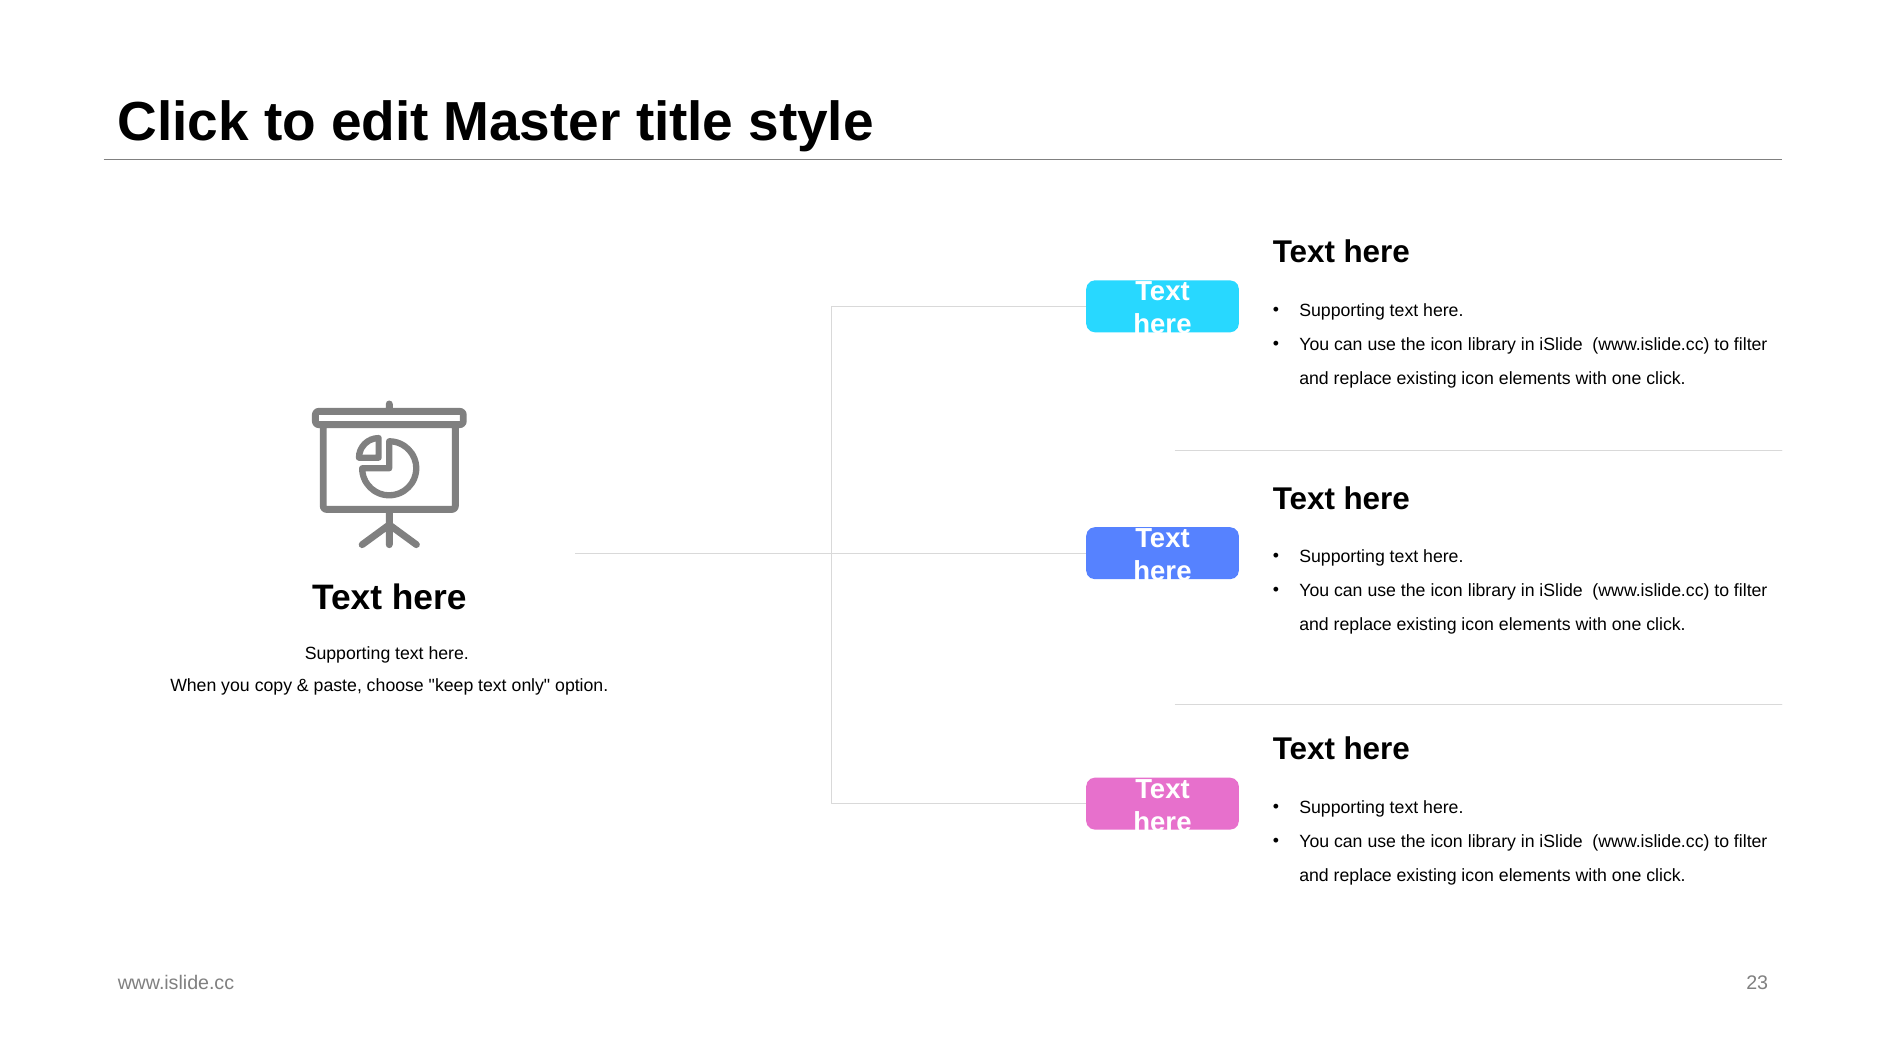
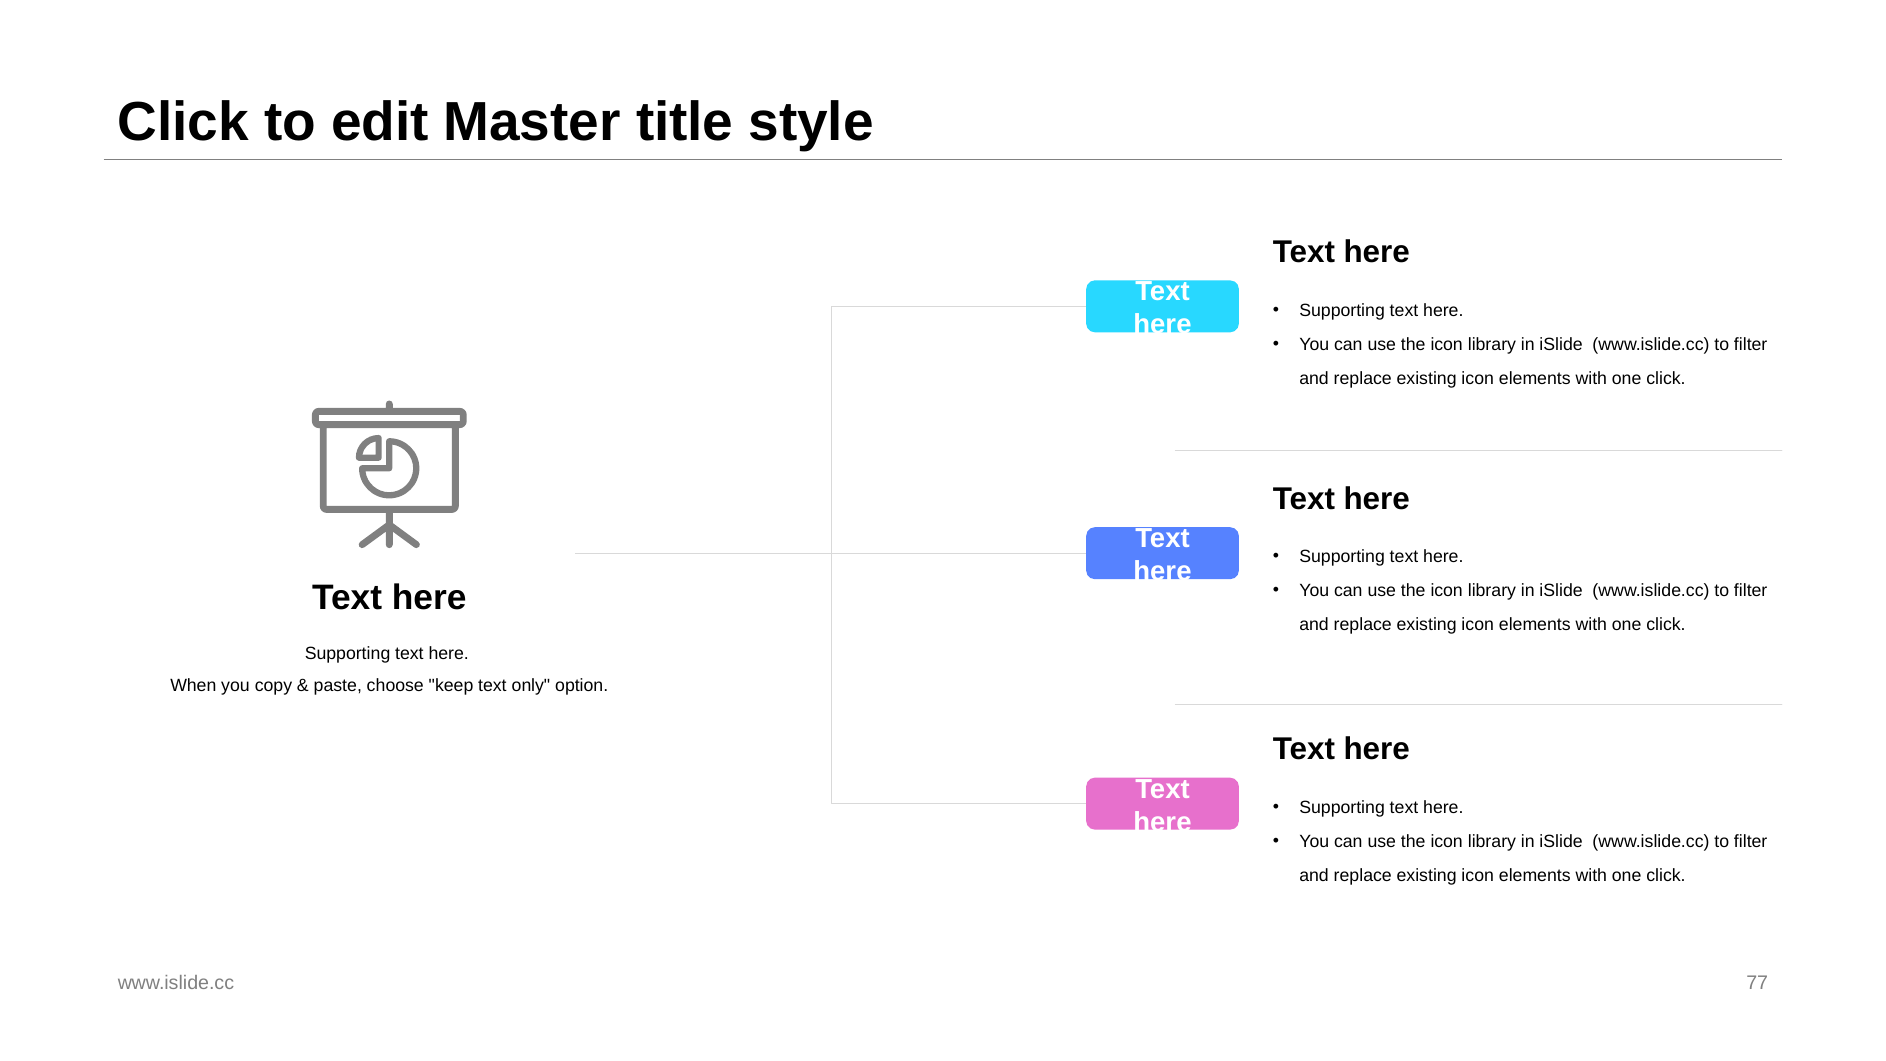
23: 23 -> 77 (1757, 983)
